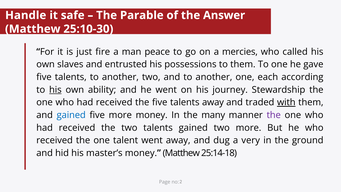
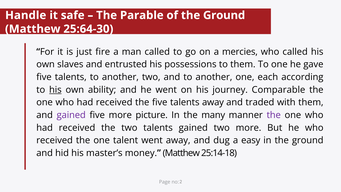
of the Answer: Answer -> Ground (224, 15)
25:10-30: 25:10-30 -> 25:64-30 (88, 29)
man peace: peace -> called (157, 52)
Stewardship: Stewardship -> Comparable (278, 90)
with underline: present -> none (286, 103)
gained colour: blue -> purple (71, 115)
more money: money -> picture (152, 115)
very: very -> easy (251, 141)
